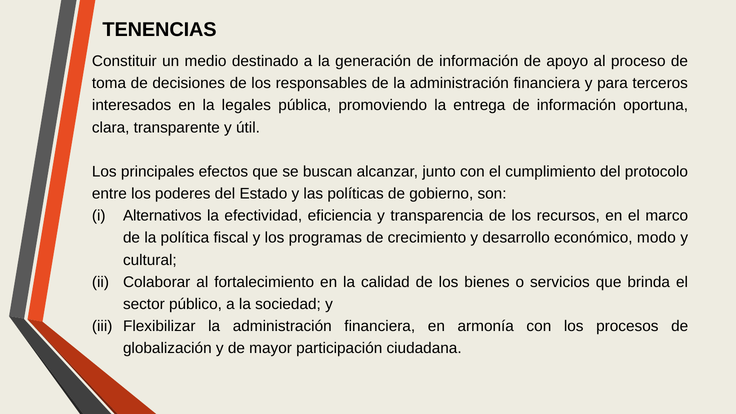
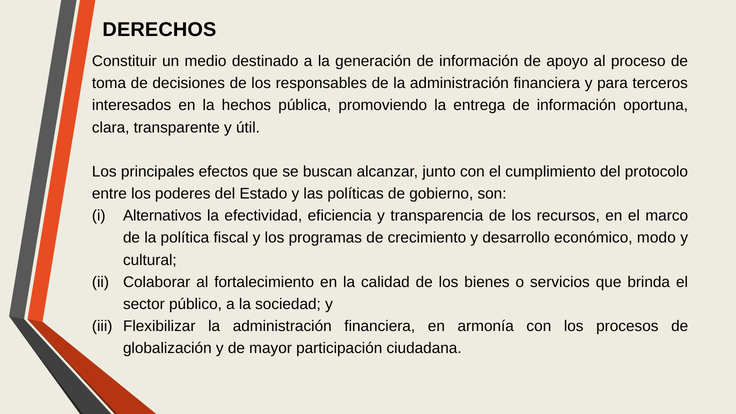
TENENCIAS: TENENCIAS -> DERECHOS (159, 29)
legales: legales -> hechos (246, 105)
